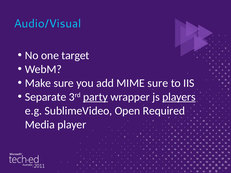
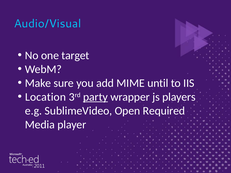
MIME sure: sure -> until (158, 83)
Separate: Separate -> Location (46, 97)
players underline: present -> none (179, 97)
